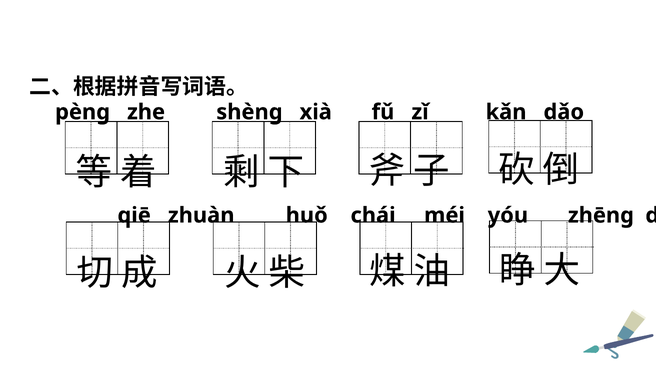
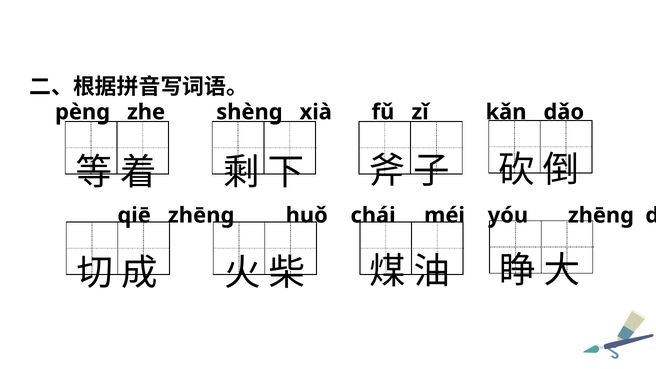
qiē zhuàn: zhuàn -> zhēng (201, 215)
